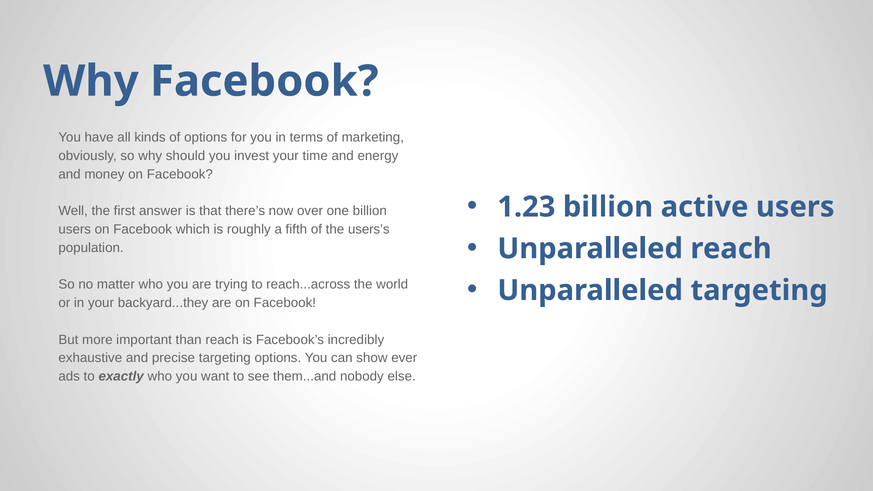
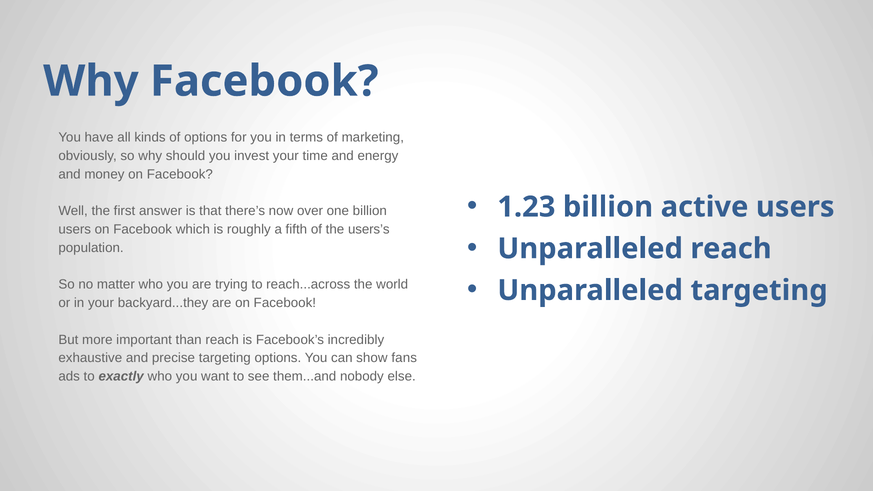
ever: ever -> fans (404, 358)
